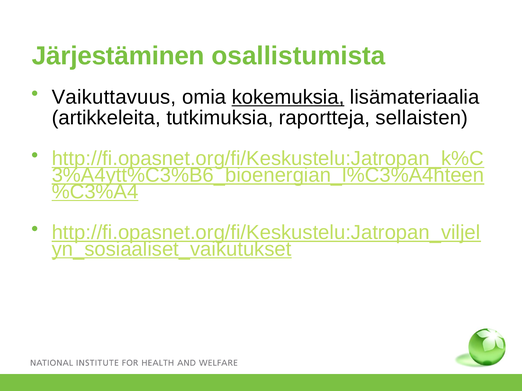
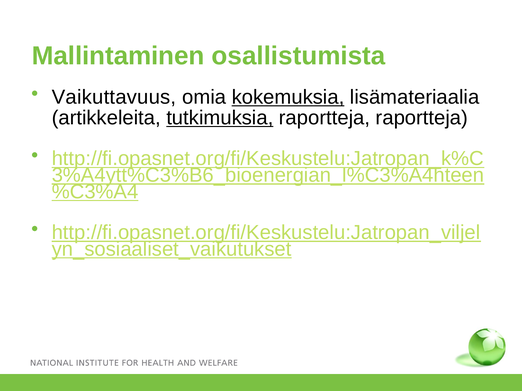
Järjestäminen: Järjestäminen -> Mallintaminen (118, 56)
tutkimuksia underline: none -> present (220, 118)
raportteja sellaisten: sellaisten -> raportteja (422, 118)
